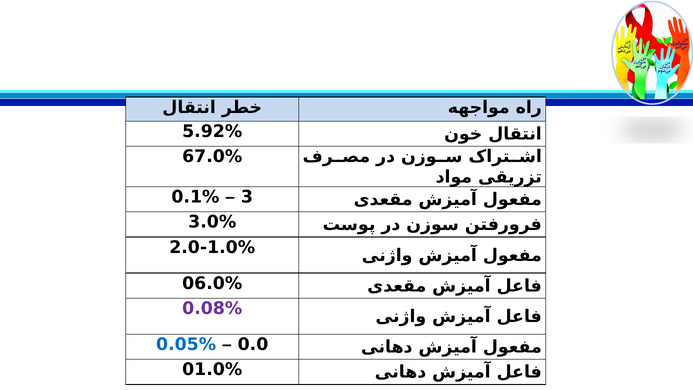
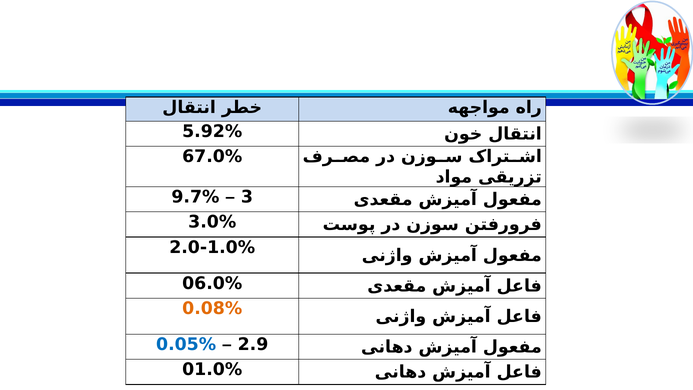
0.1%: 0.1% -> 9.7% (195, 197)
0.08% colour: purple -> orange (212, 308)
0.0: 0.0 -> 2.9 (253, 344)
